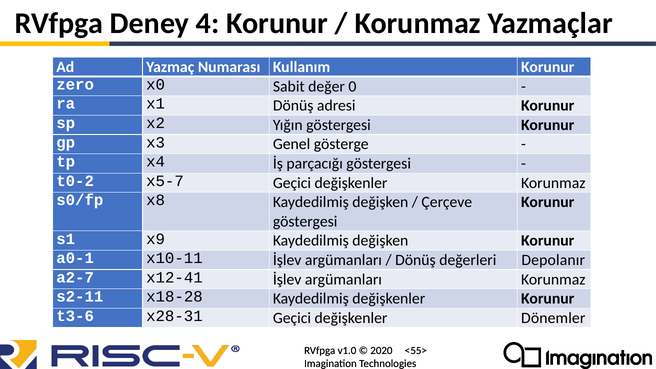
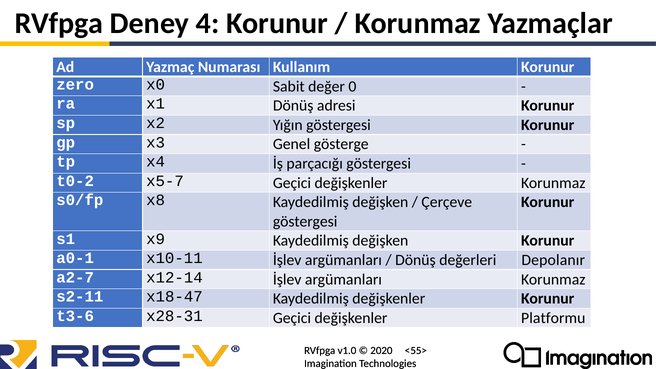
x12-41: x12-41 -> x12-14 (174, 277)
x18-28: x18-28 -> x18-47 (174, 297)
Dönemler: Dönemler -> Platformu (553, 318)
